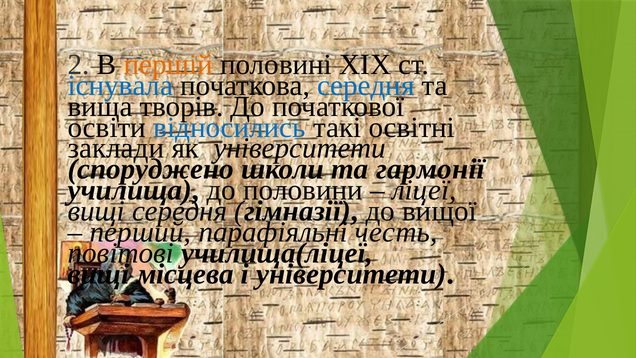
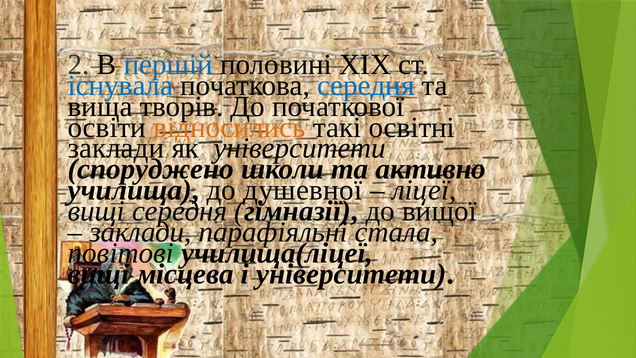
першій colour: orange -> blue (168, 65)
відносились colour: blue -> orange (230, 127)
гармонії: гармонії -> активно (431, 169)
половини: половини -> душевної (303, 190)
перший: перший -> заклади (141, 232)
честь: честь -> стала (396, 232)
